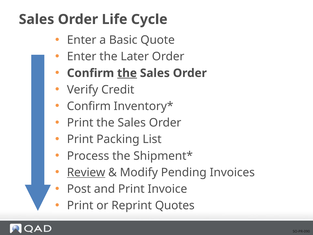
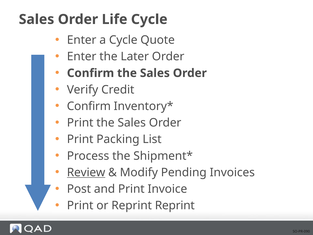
a Basic: Basic -> Cycle (123, 40)
the underline: present -> none (127, 73)
Reprint Quotes: Quotes -> Reprint (175, 205)
